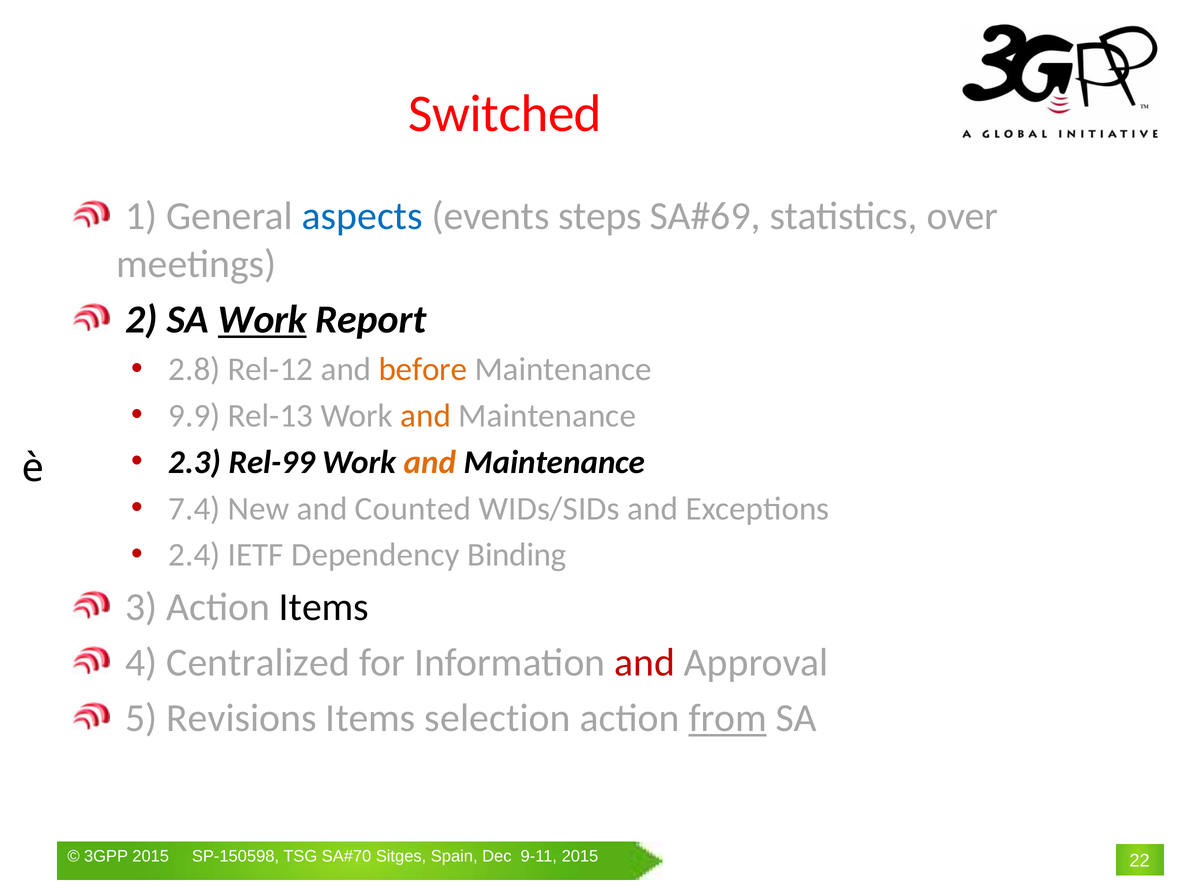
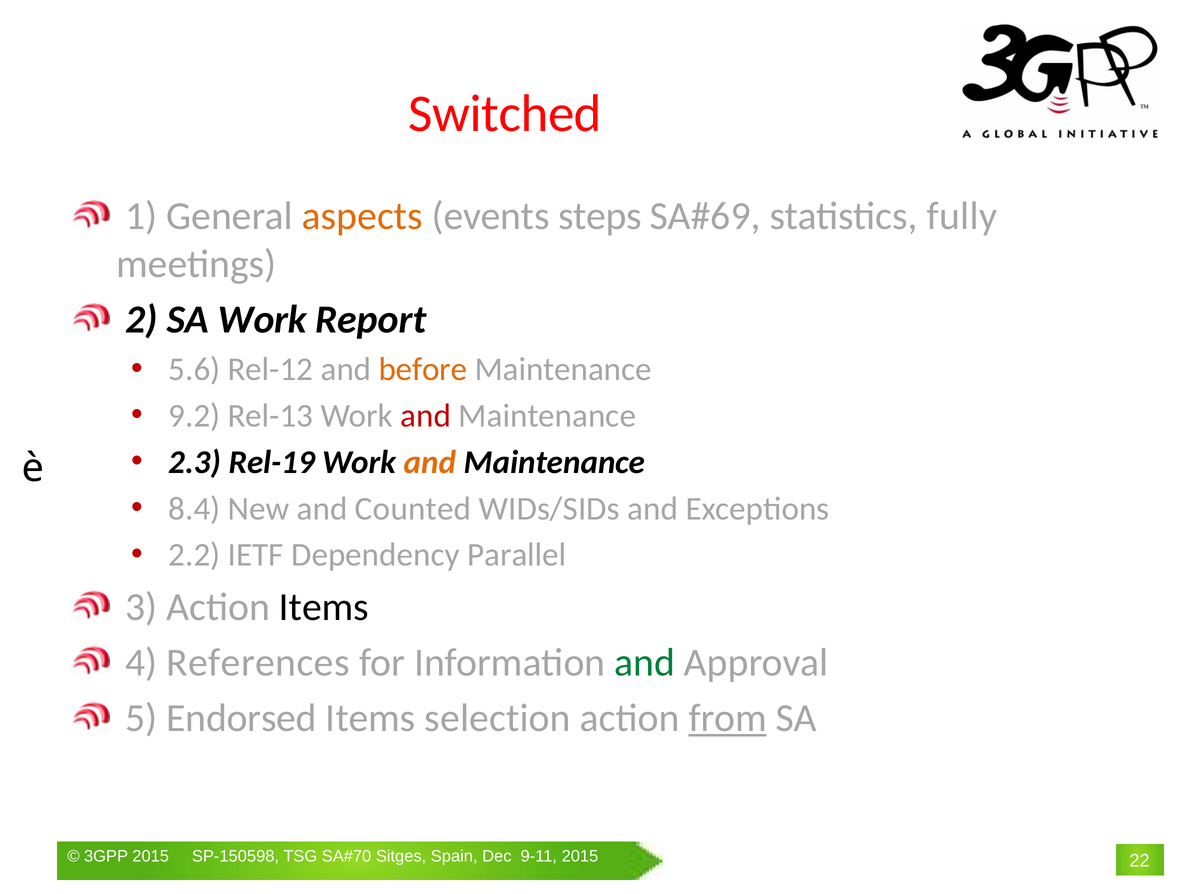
aspects colour: blue -> orange (362, 216)
over: over -> fully (962, 216)
Work underline: present -> none (262, 320)
2.8: 2.8 -> 5.6 (194, 370)
9.9: 9.9 -> 9.2 (194, 416)
and colour: orange -> red (426, 416)
Rel-99: Rel-99 -> Rel-19 (272, 462)
7.4: 7.4 -> 8.4 (194, 509)
2.4: 2.4 -> 2.2 (194, 555)
Binding: Binding -> Parallel (517, 555)
Centralized: Centralized -> References (258, 663)
and colour: red -> green (645, 663)
Revisions: Revisions -> Endorsed (242, 718)
